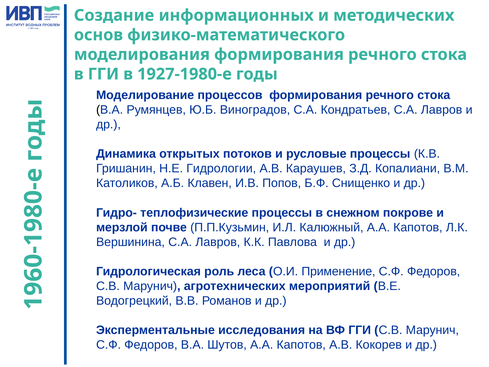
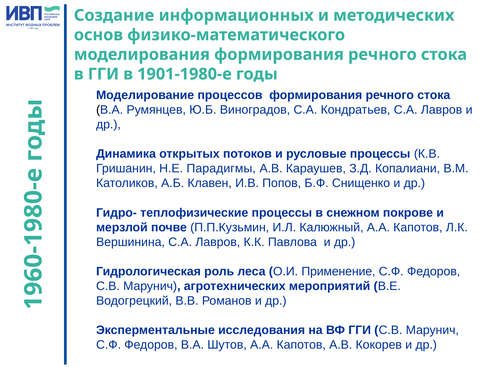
1927-1980-е: 1927-1980-е -> 1901-1980-е (184, 74)
Гидрологии: Гидрологии -> Парадигмы (221, 168)
